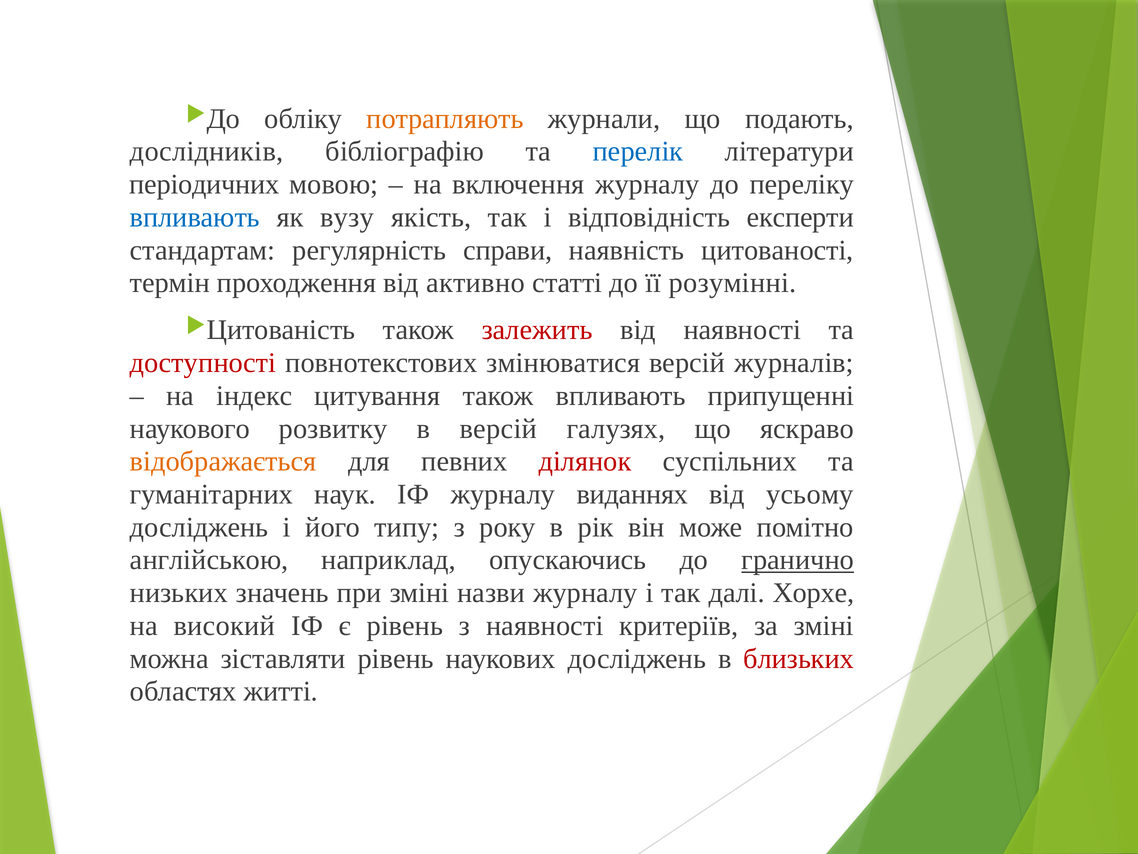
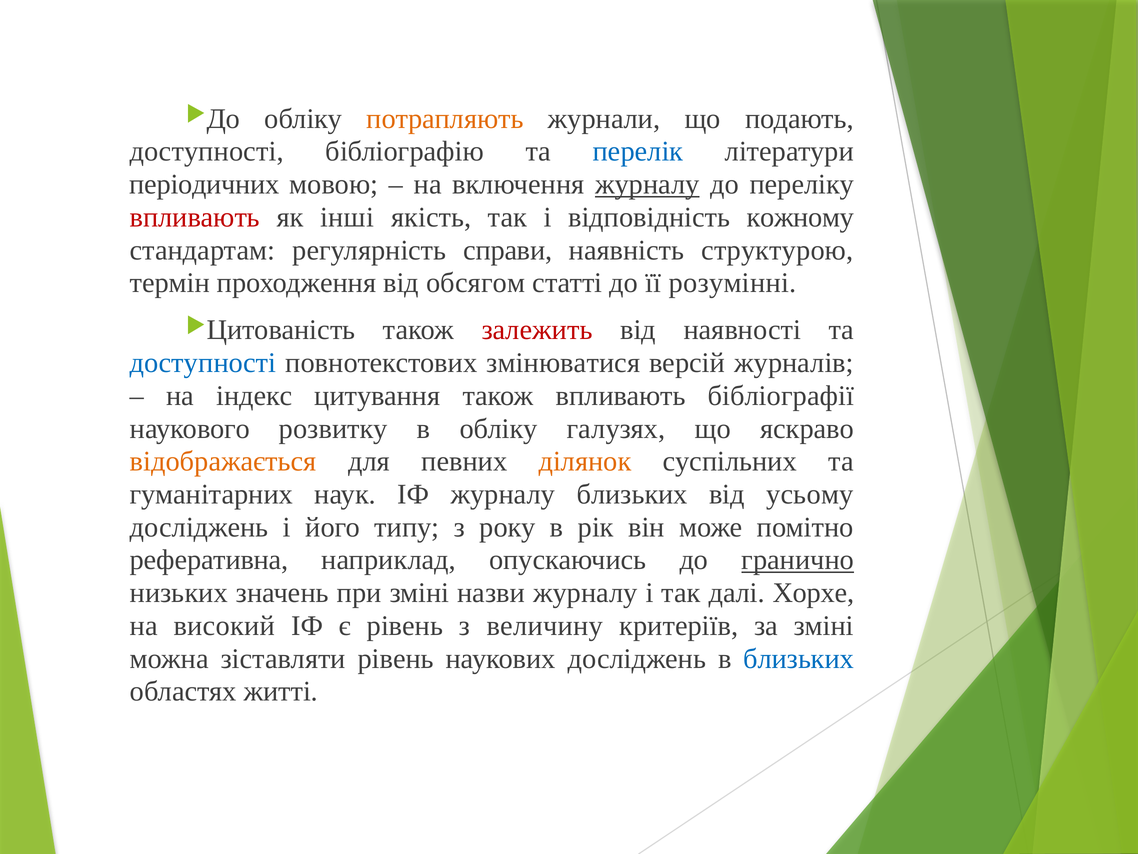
дослідників: дослідників -> доступності (207, 151)
журналу underline: none -> present (647, 184)
впливають colour: blue -> red (195, 217)
вузу: вузу -> інші (347, 217)
експерти: експерти -> кожному (800, 217)
цитованості: цитованості -> структурою (777, 250)
активно: активно -> обсягом (476, 283)
доступності colour: red -> blue (203, 363)
припущенні: припущенні -> бібліографії (781, 396)
в версій: версій -> обліку (499, 428)
ділянок colour: red -> orange (585, 461)
журналу виданнях: виданнях -> близьких (632, 494)
англійською: англійською -> реферативна (209, 560)
з наявності: наявності -> величину (545, 625)
близьких colour: red -> blue (799, 658)
